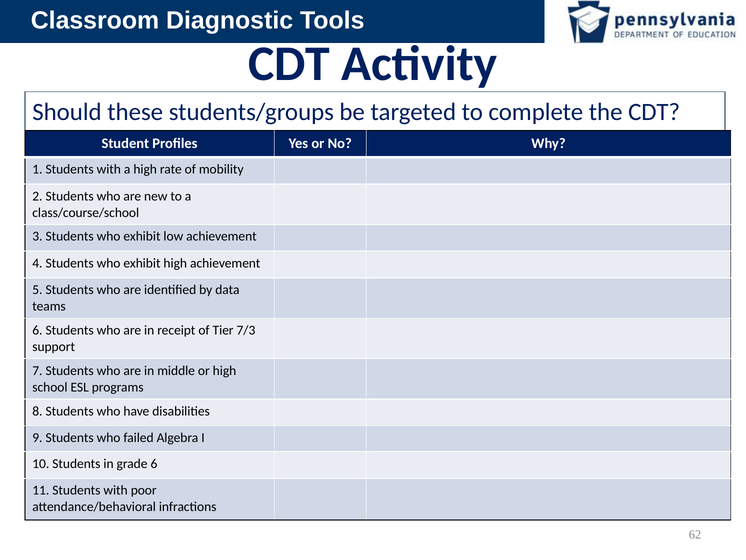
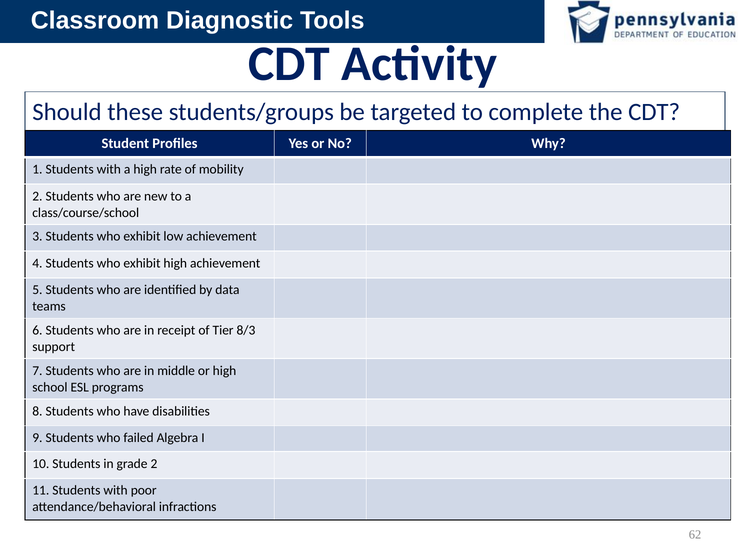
7/3: 7/3 -> 8/3 (246, 330)
grade 6: 6 -> 2 (154, 463)
